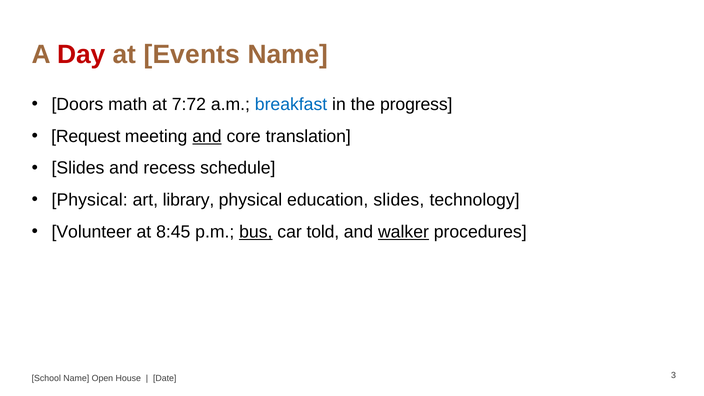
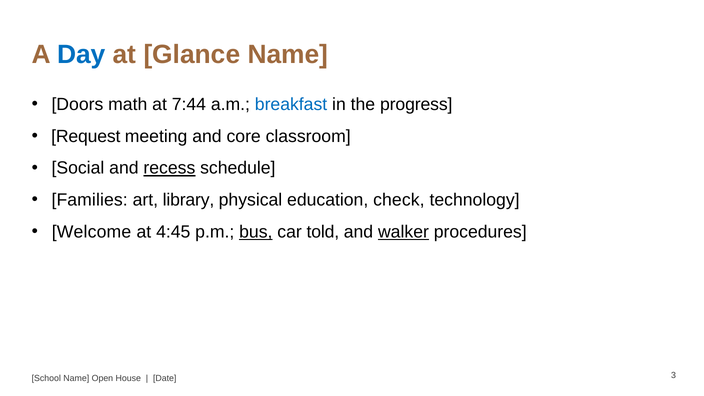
Day colour: red -> blue (81, 55)
Events: Events -> Glance (192, 55)
7:72: 7:72 -> 7:44 (189, 104)
and underline: present -> none (207, 136)
translation: translation -> classroom (308, 136)
Slides: Slides -> Social (78, 168)
recess underline: none -> present (169, 168)
Physical: Physical -> Families (90, 200)
education slides: slides -> check (399, 200)
Volunteer: Volunteer -> Welcome (92, 232)
8:45: 8:45 -> 4:45 (173, 232)
